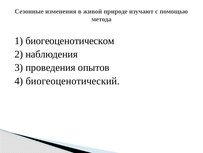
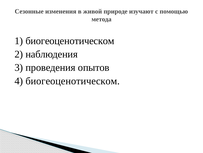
4 биогеоценотический: биогеоценотический -> биогеоценотическом (73, 81)
